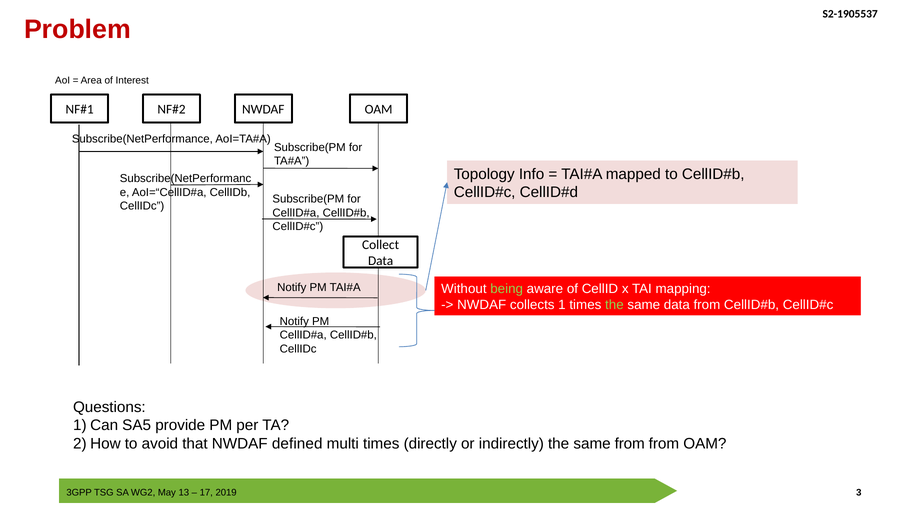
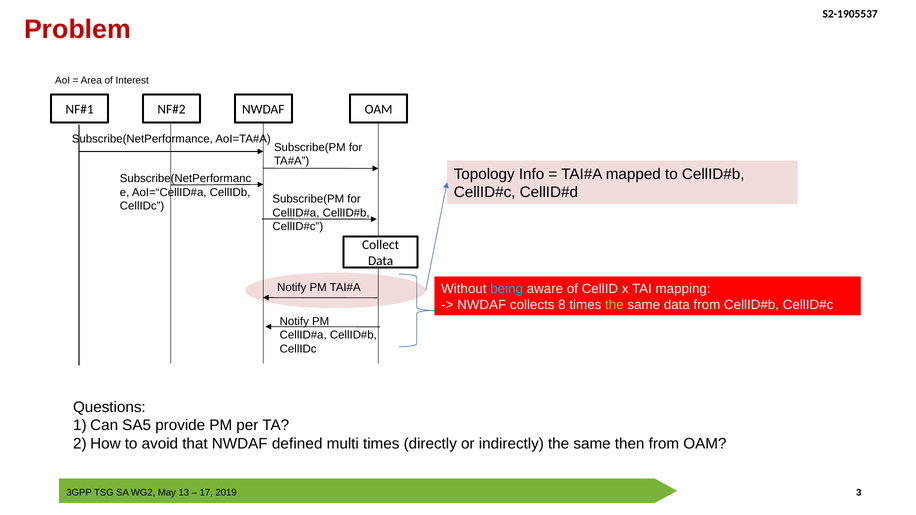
being colour: light green -> light blue (507, 289)
1: 1 -> 8 (562, 305)
same from: from -> then (630, 444)
